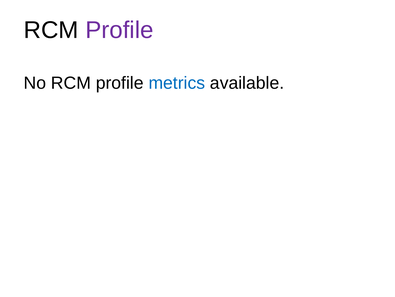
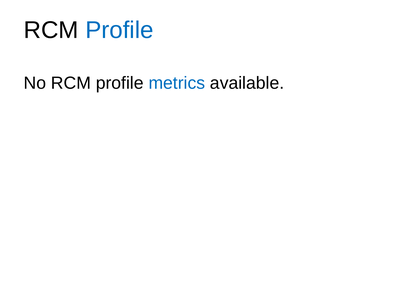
Profile colour: purple -> blue (119, 30)
